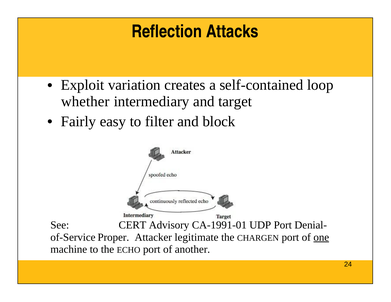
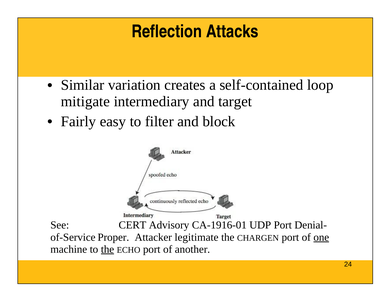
Exploit: Exploit -> Similar (83, 85)
whether: whether -> mitigate (85, 101)
CA-1991-01: CA-1991-01 -> CA-1916-01 (219, 225)
the underline: none -> present (107, 249)
